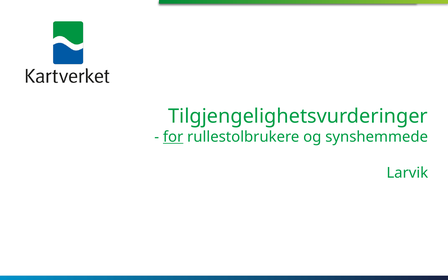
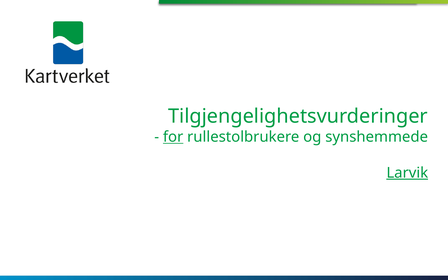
Larvik underline: none -> present (407, 173)
